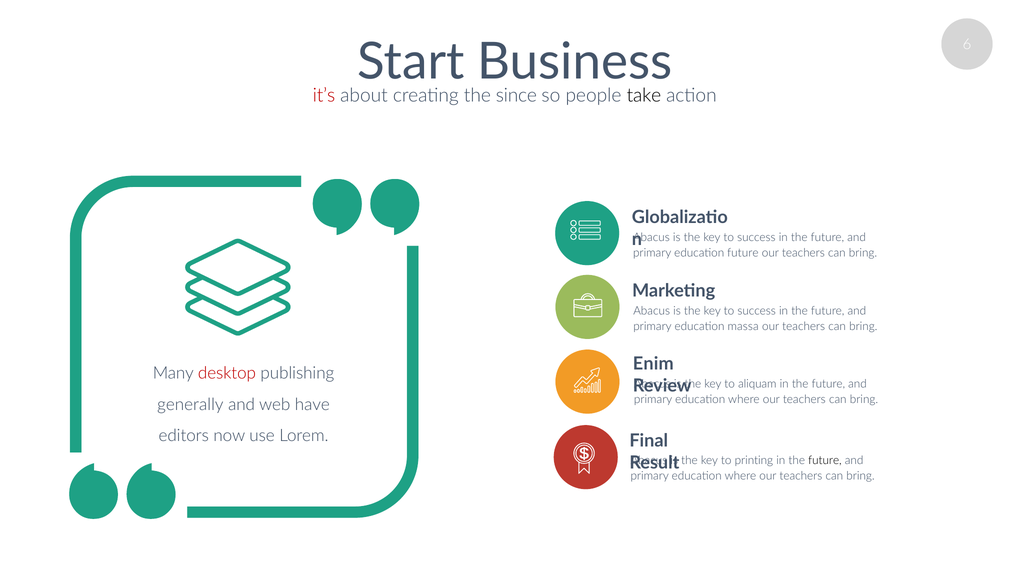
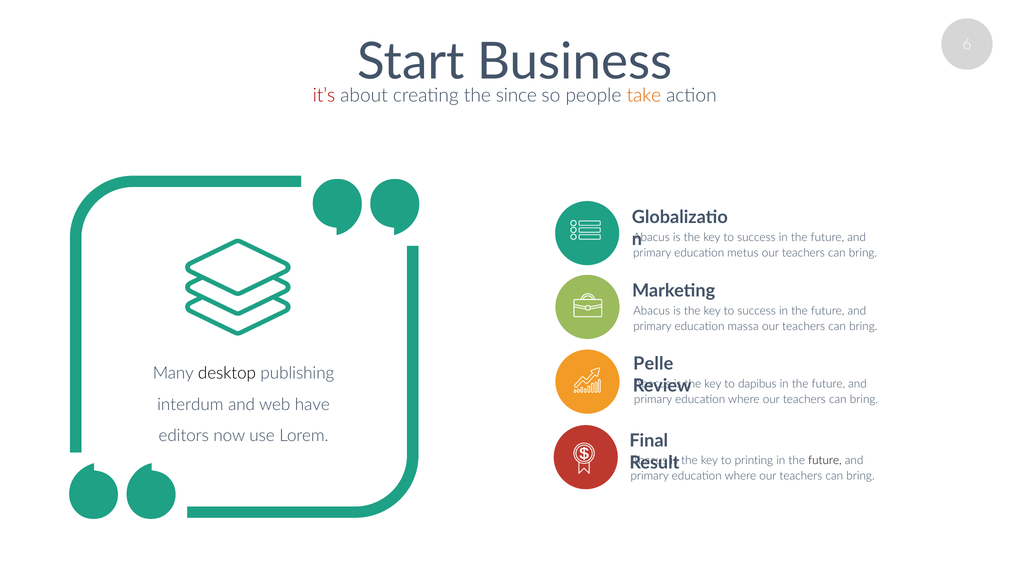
take colour: black -> orange (644, 95)
education future: future -> metus (743, 252)
Enim: Enim -> Pelle (653, 364)
desktop colour: red -> black (227, 373)
aliquam: aliquam -> dapibus (757, 383)
generally: generally -> interdum (190, 404)
